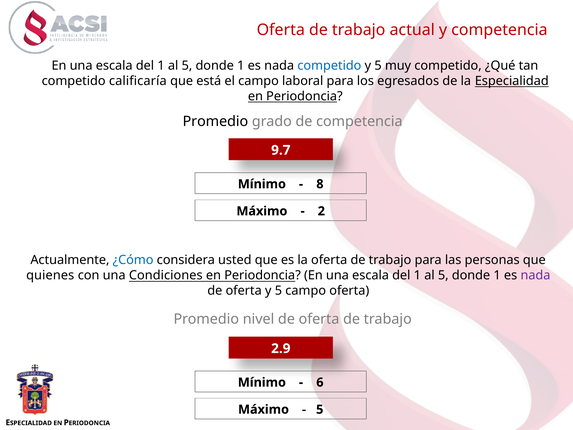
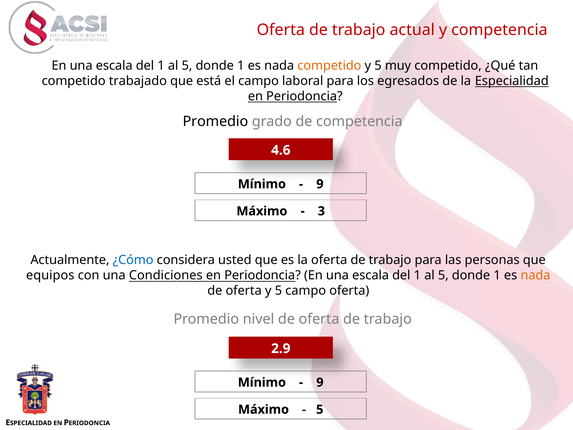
competido colour: blue -> orange (329, 66)
calificaría: calificaría -> trabajado (138, 81)
9.7: 9.7 -> 4.6 (281, 150)
8: 8 -> 9 (320, 184)
2: 2 -> 3 (321, 211)
quienes: quienes -> equipos (50, 275)
nada colour: purple -> orange (535, 275)
6: 6 -> 9 (320, 382)
